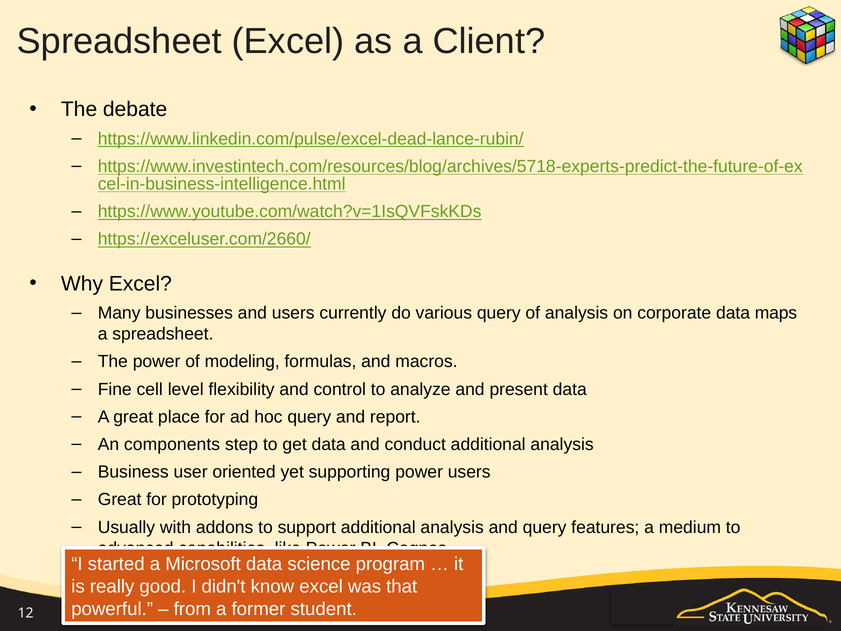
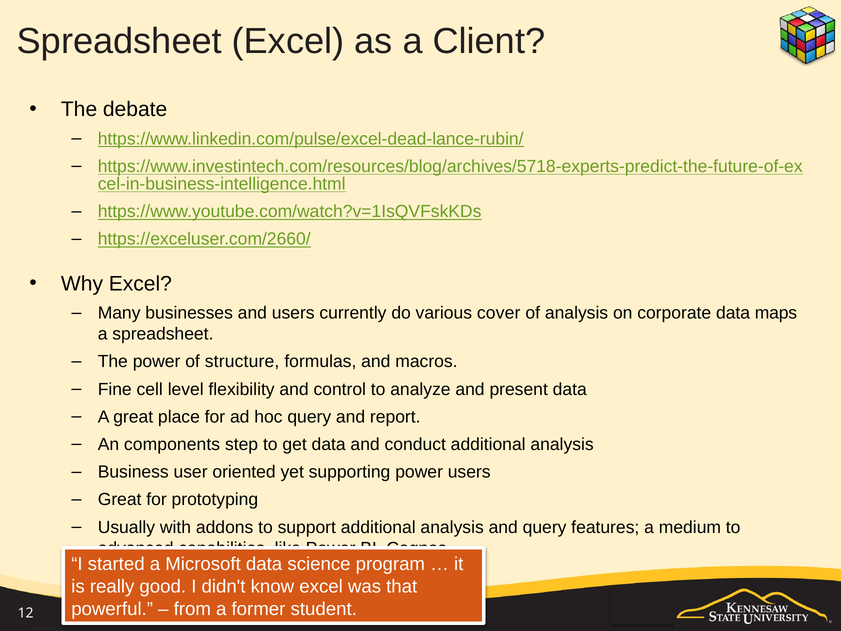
various query: query -> cover (499, 313)
modeling: modeling -> structure (242, 362)
